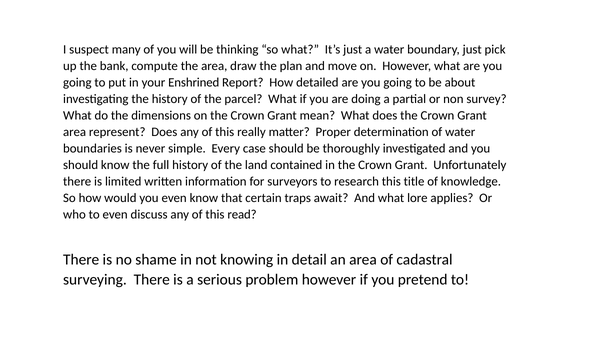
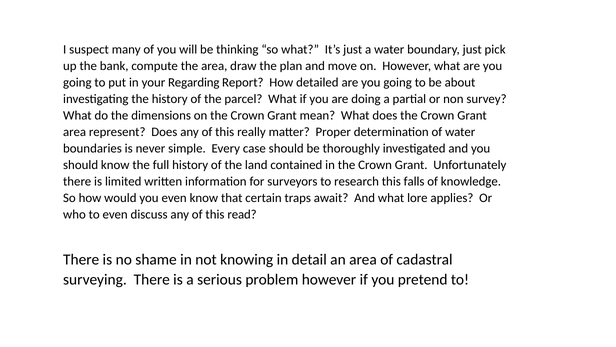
Enshrined: Enshrined -> Regarding (194, 82)
title: title -> falls (414, 181)
